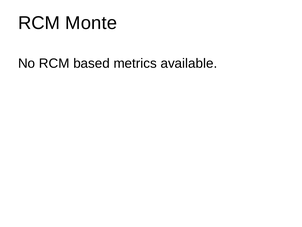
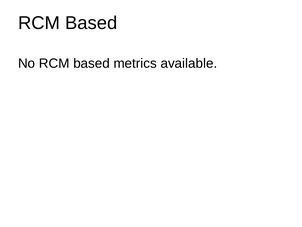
Monte: Monte -> Based (91, 23)
